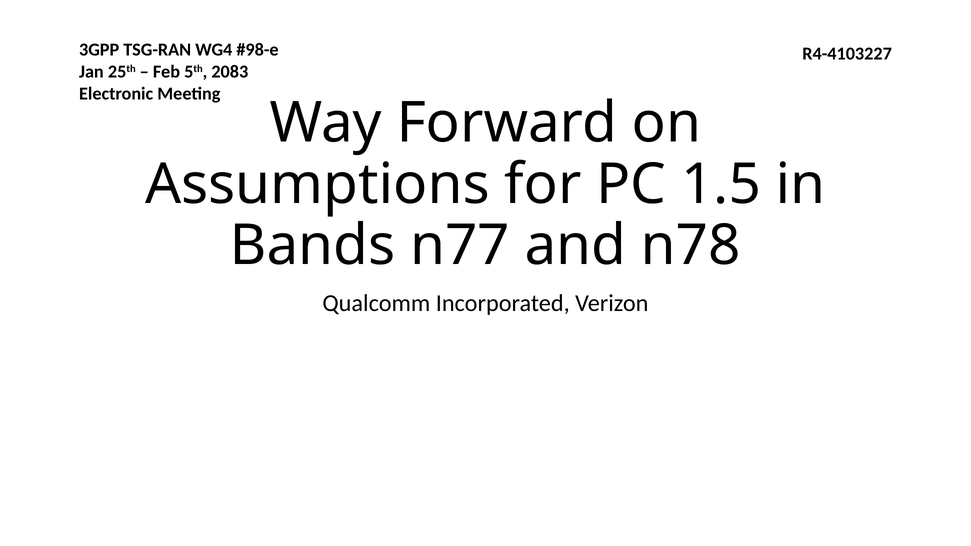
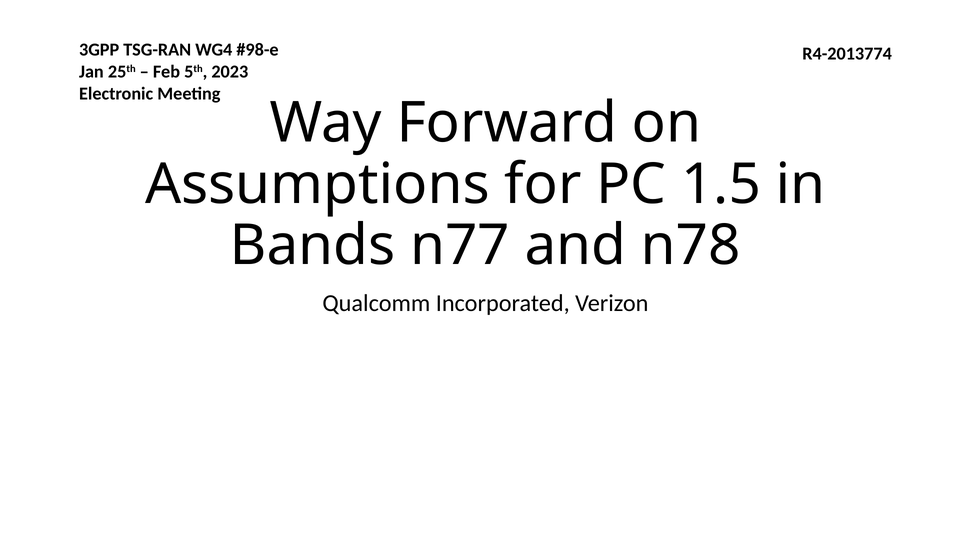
R4-4103227: R4-4103227 -> R4-2013774 (847, 54)
2083: 2083 -> 2023 (230, 72)
